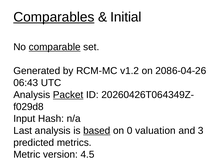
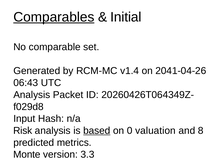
comparable underline: present -> none (55, 47)
v1.2: v1.2 -> v1.4 (130, 71)
2086-04-26: 2086-04-26 -> 2041-04-26 (181, 71)
Packet underline: present -> none (68, 94)
Last: Last -> Risk (23, 130)
3: 3 -> 8 (201, 130)
Metric: Metric -> Monte (27, 154)
4.5: 4.5 -> 3.3 (87, 154)
